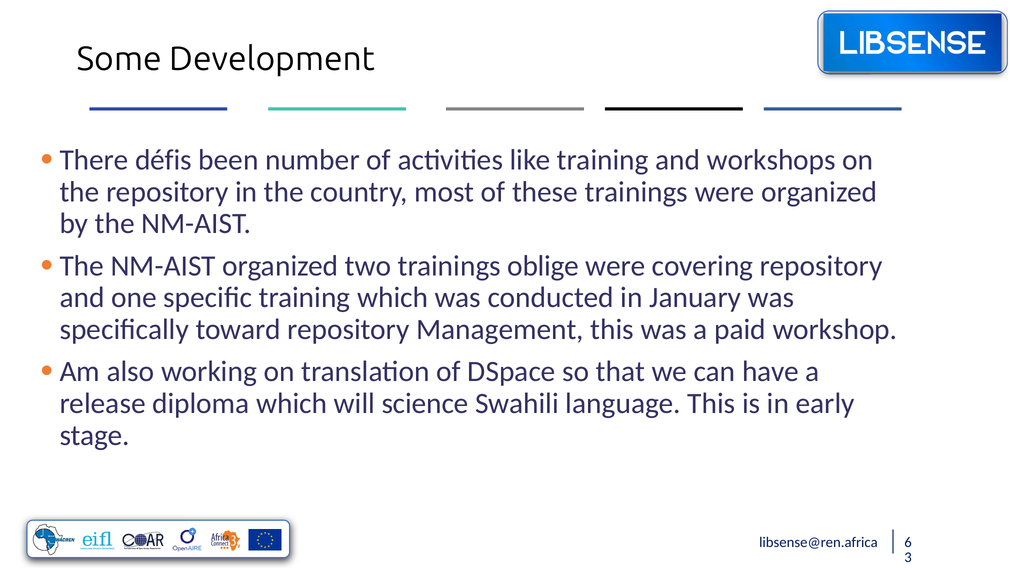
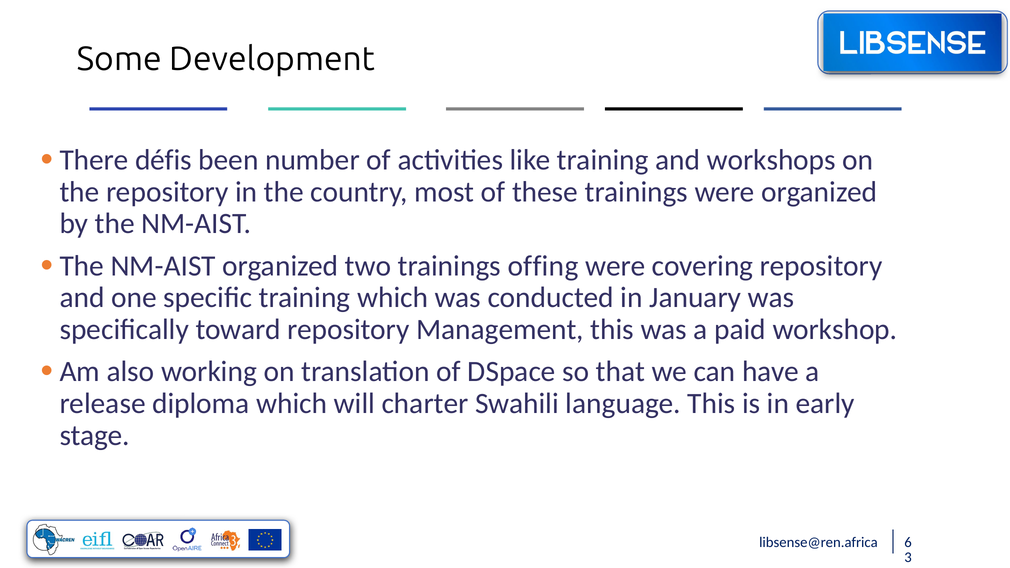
oblige: oblige -> offing (543, 266)
science: science -> charter (425, 404)
